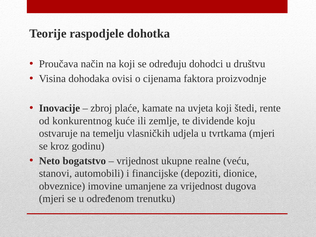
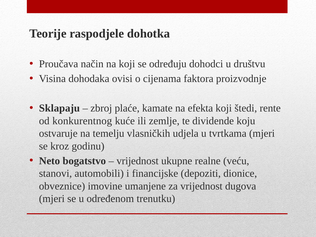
Inovacije: Inovacije -> Sklapaju (59, 108)
uvjeta: uvjeta -> efekta (200, 108)
